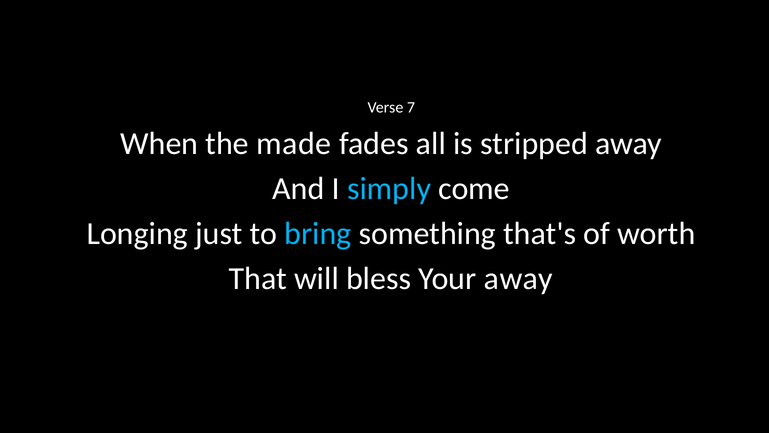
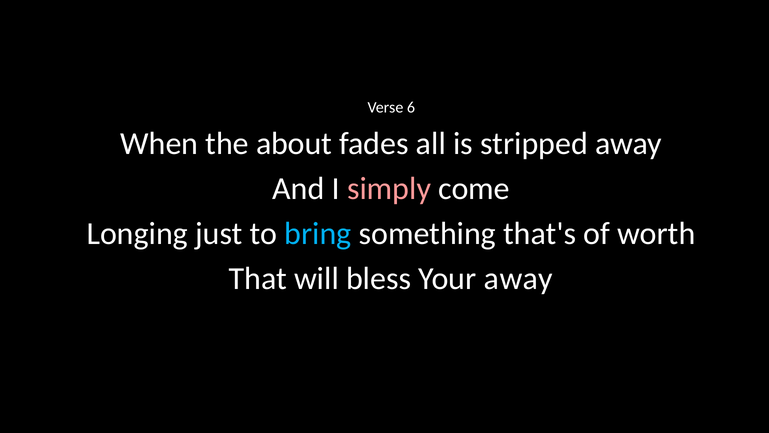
7: 7 -> 6 (411, 107)
made: made -> about (294, 144)
simply colour: light blue -> pink (389, 188)
